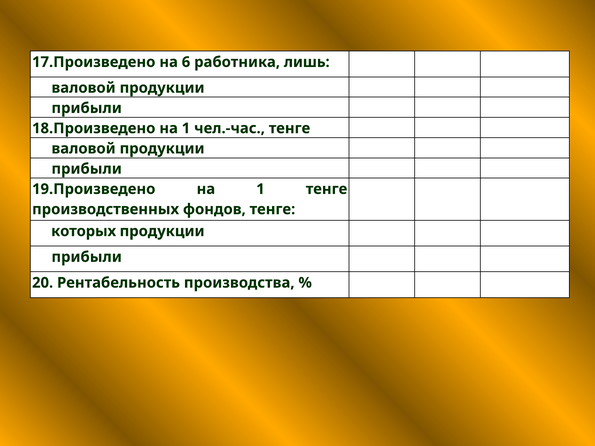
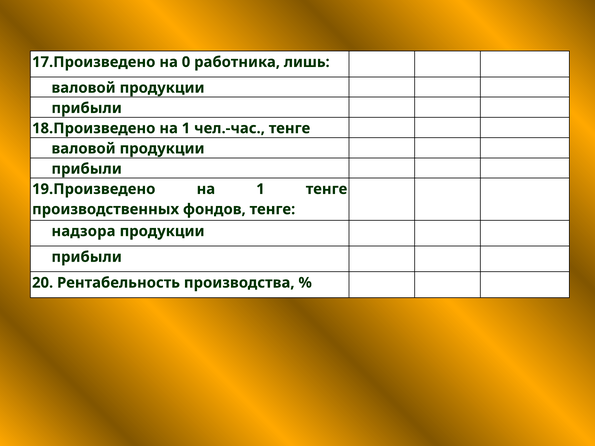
6: 6 -> 0 (186, 62)
которых: которых -> надзора (83, 231)
